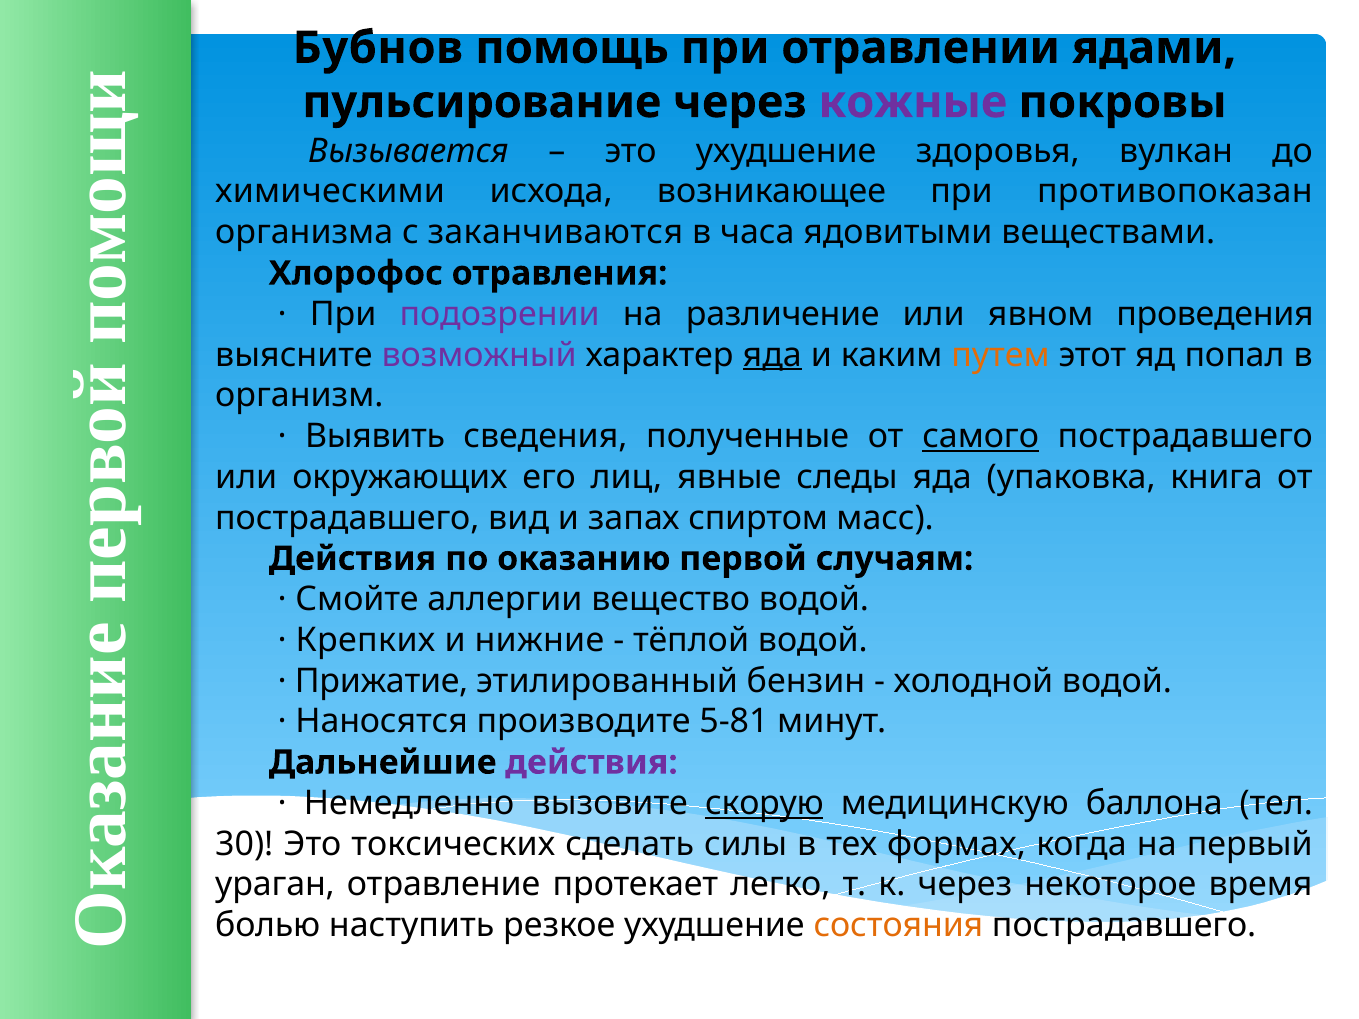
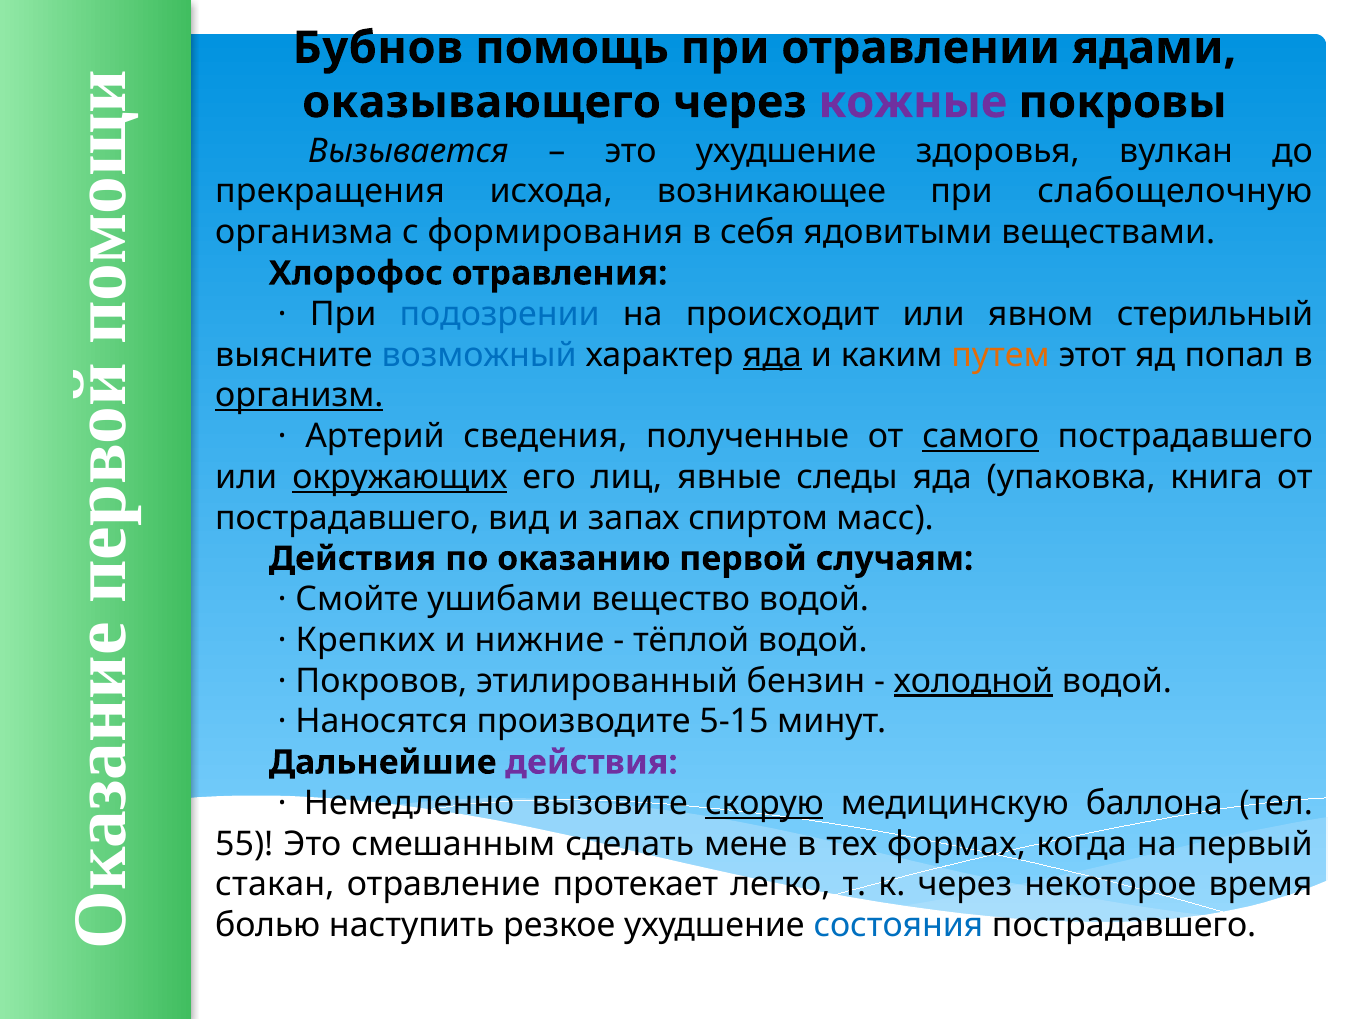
пульсирование: пульсирование -> оказывающего (482, 102)
химическими: химическими -> прекращения (330, 192)
противопоказан: противопоказан -> слабощелочную (1175, 192)
заканчиваются: заканчиваются -> формирования (555, 233)
часа: часа -> себя (757, 233)
подозрении colour: purple -> blue (500, 314)
различение: различение -> происходит (783, 314)
проведения: проведения -> стерильный (1215, 314)
возможный colour: purple -> blue (479, 355)
организм underline: none -> present (299, 396)
Выявить: Выявить -> Артерий (375, 436)
окружающих underline: none -> present (400, 477)
аллергии: аллергии -> ушибами (505, 600)
Прижатие: Прижатие -> Покровов (381, 681)
холодной underline: none -> present (973, 681)
5-81: 5-81 -> 5-15 (734, 722)
30: 30 -> 55 (244, 844)
токсических: токсических -> смешанным (453, 844)
силы: силы -> мене (746, 844)
ураган: ураган -> стакан (275, 885)
состояния colour: orange -> blue (898, 926)
